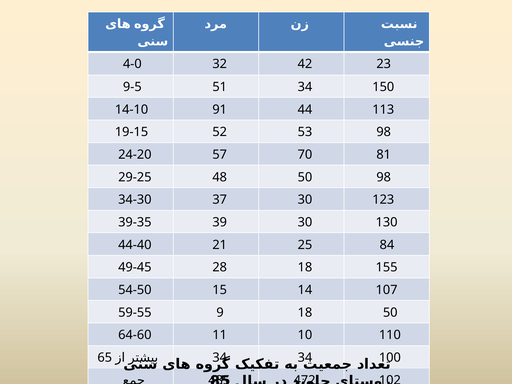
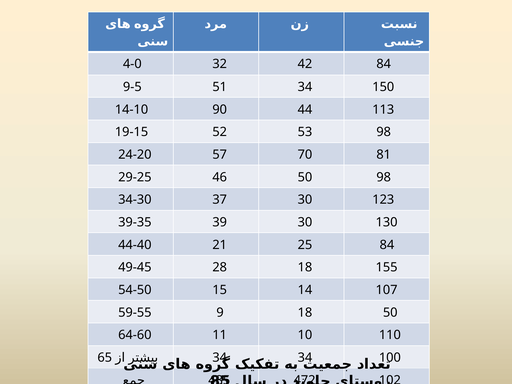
42 23: 23 -> 84 (384, 64)
91: 91 -> 90 (220, 109)
48: 48 -> 46 (220, 177)
